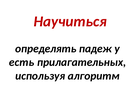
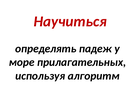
есть: есть -> море (22, 62)
